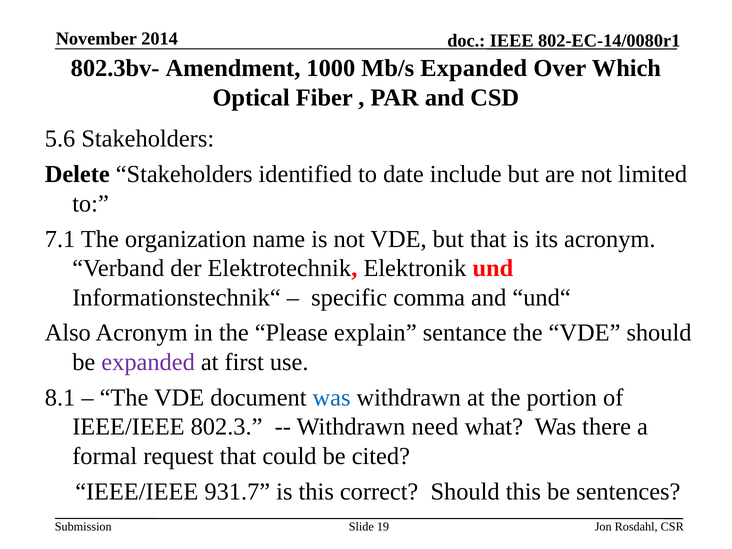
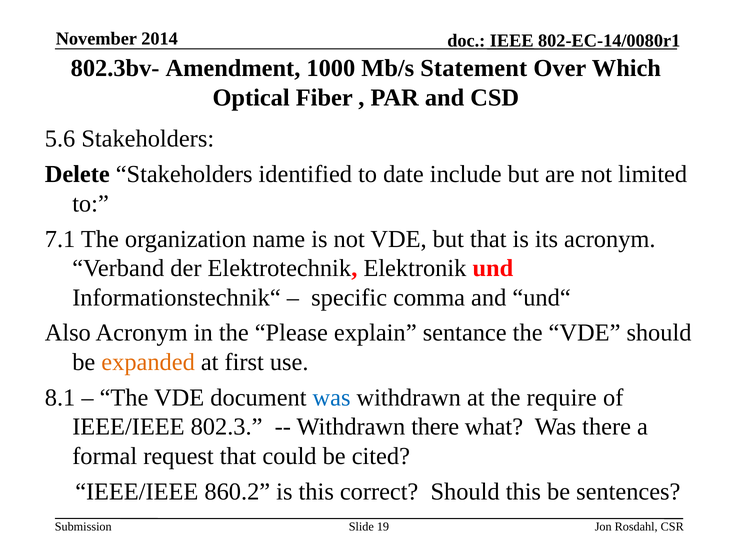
Mb/s Expanded: Expanded -> Statement (474, 68)
expanded colour: purple -> orange (148, 362)
portion: portion -> require (562, 398)
Withdrawn need: need -> there (435, 427)
931.7: 931.7 -> 860.2 (237, 492)
